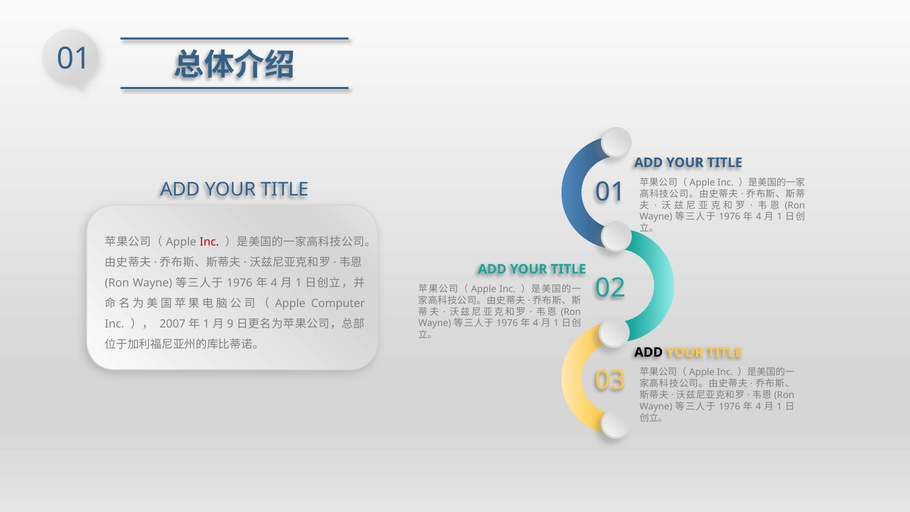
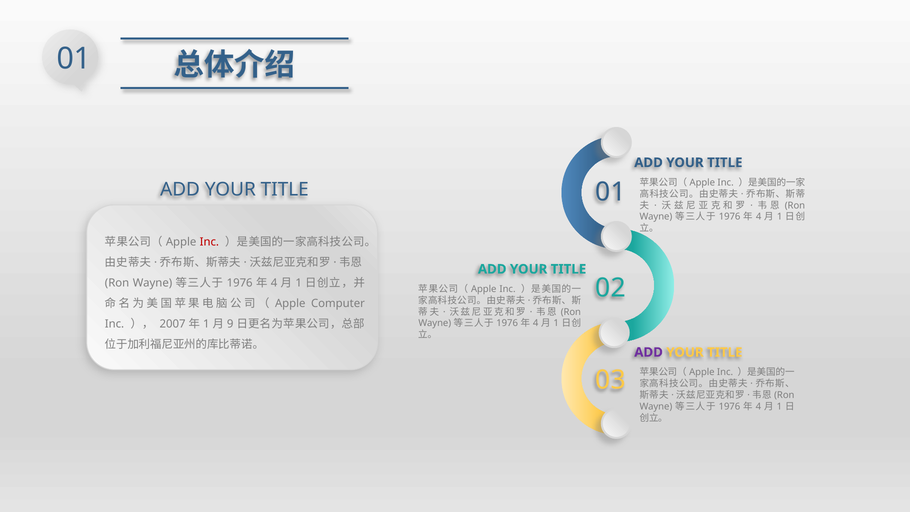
ADD colour: black -> purple (649, 352)
